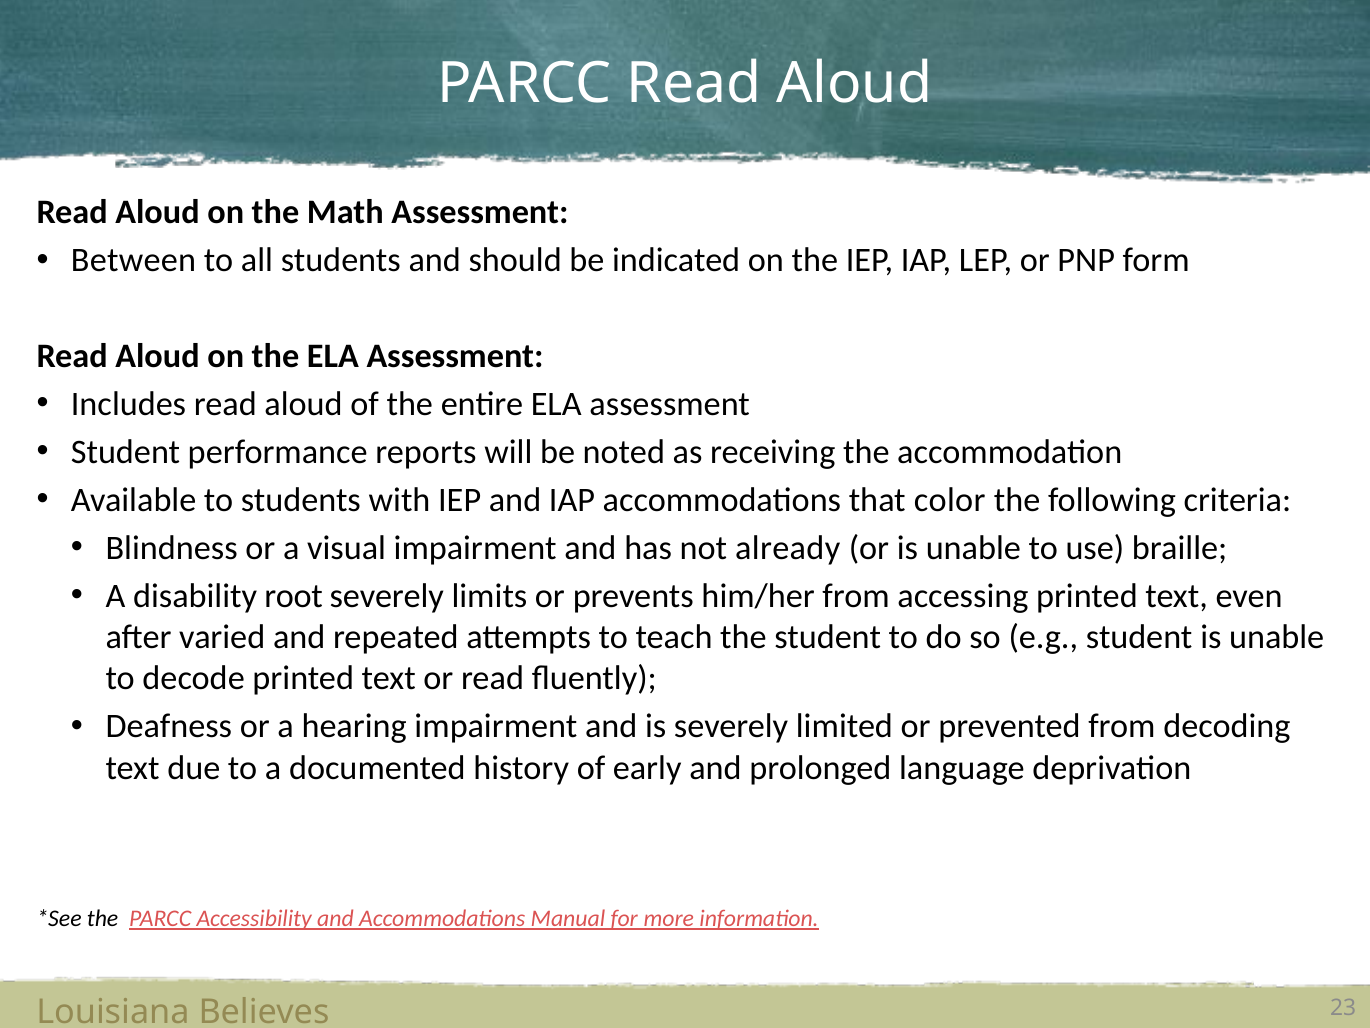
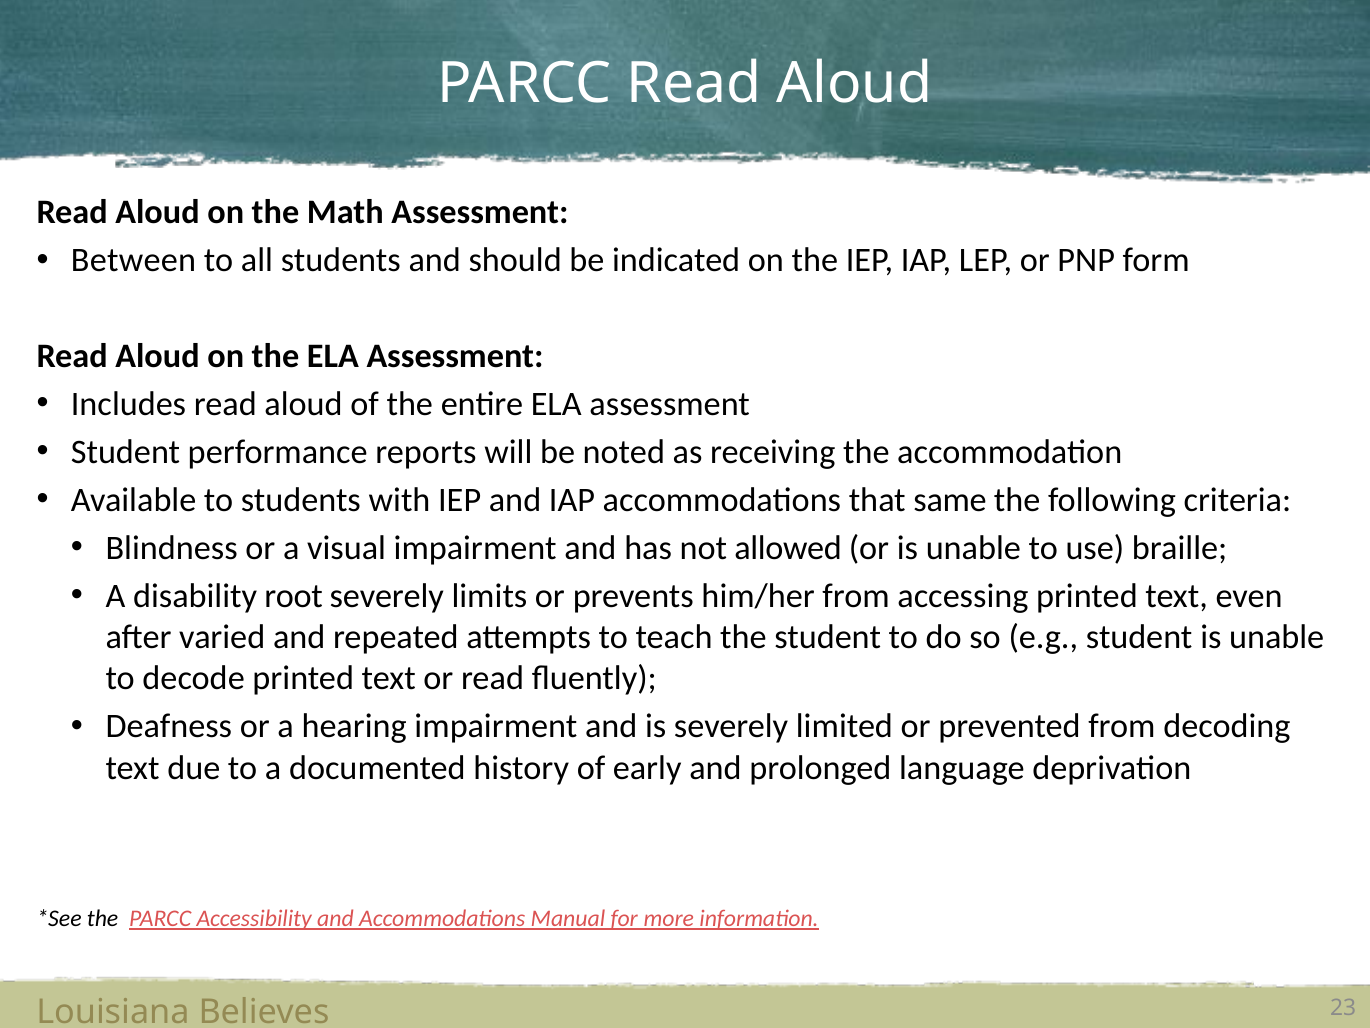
color: color -> same (950, 500)
already: already -> allowed (788, 548)
